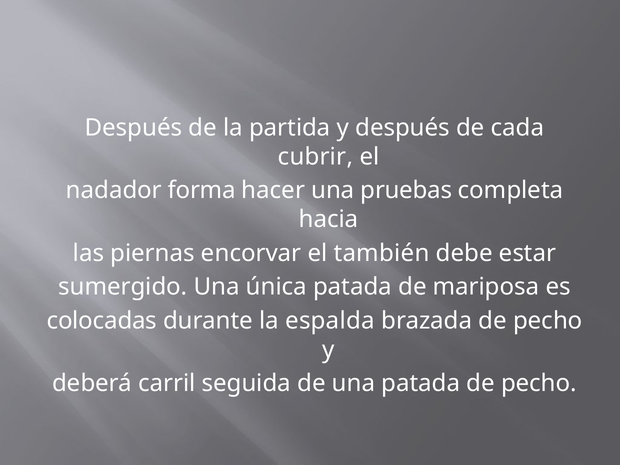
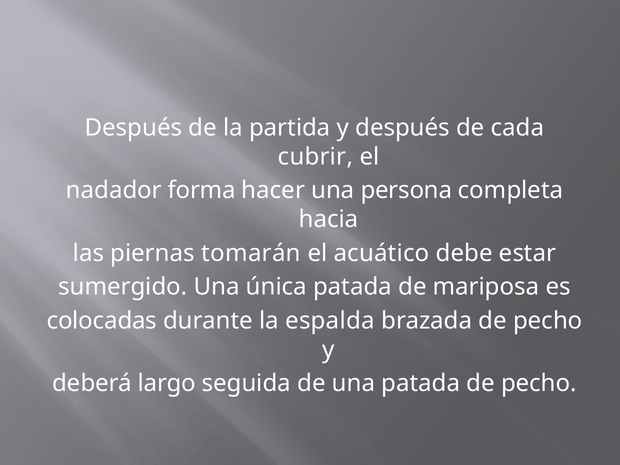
pruebas: pruebas -> persona (406, 190)
encorvar: encorvar -> tomarán (251, 253)
también: también -> acuático (382, 253)
carril: carril -> largo (167, 383)
